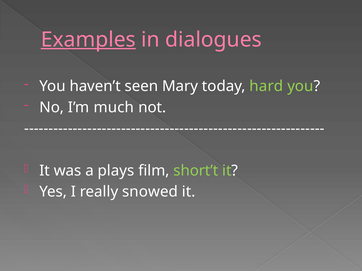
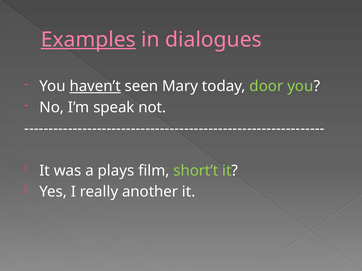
haven’t underline: none -> present (95, 86)
hard: hard -> door (266, 86)
much: much -> speak (114, 108)
snowed: snowed -> another (150, 192)
